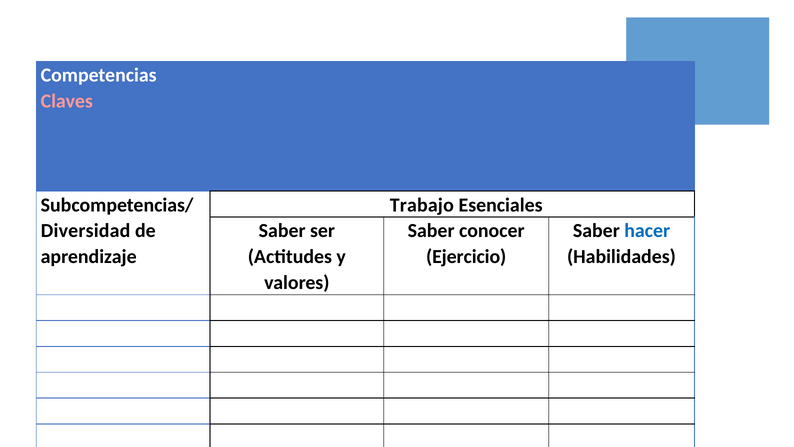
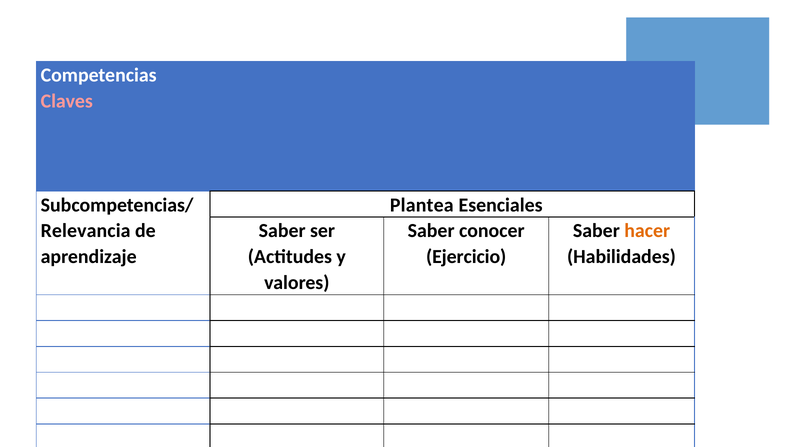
Trabajo: Trabajo -> Plantea (422, 205)
Diversidad: Diversidad -> Relevancia (86, 231)
hacer colour: blue -> orange (647, 231)
